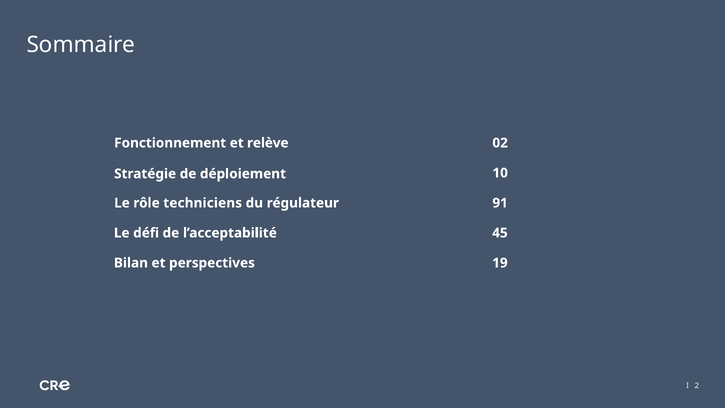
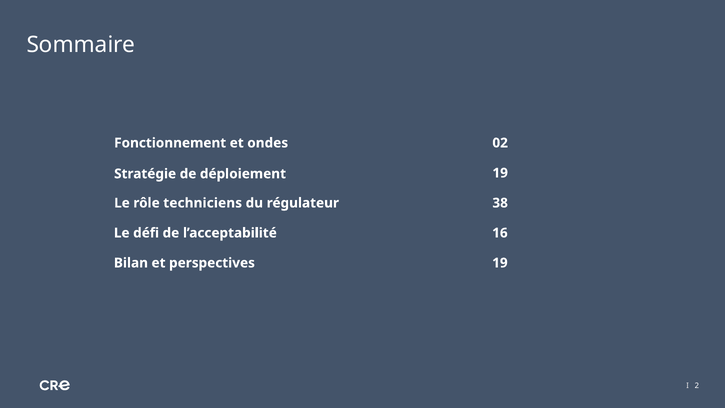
relève: relève -> ondes (268, 143)
déploiement 10: 10 -> 19 (500, 173)
91: 91 -> 38 (500, 203)
45: 45 -> 16 (500, 233)
